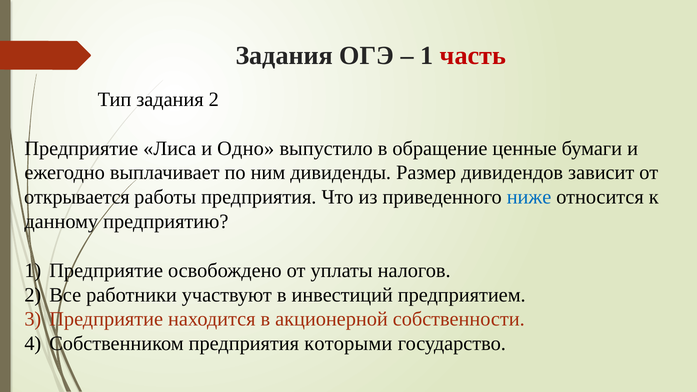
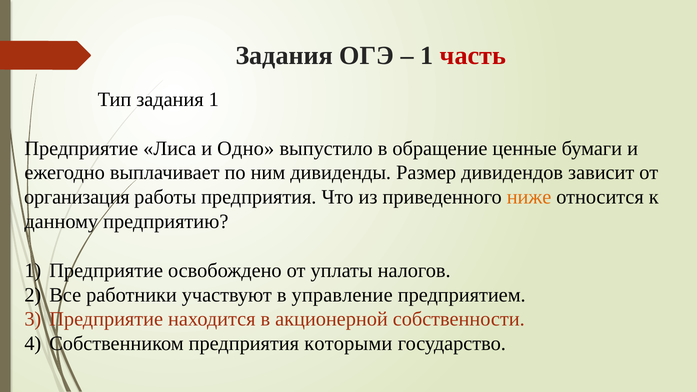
задания 2: 2 -> 1 (214, 100)
открывается: открывается -> организация (77, 197)
ниже colour: blue -> orange (529, 197)
инвестиций: инвестиций -> управление (342, 295)
